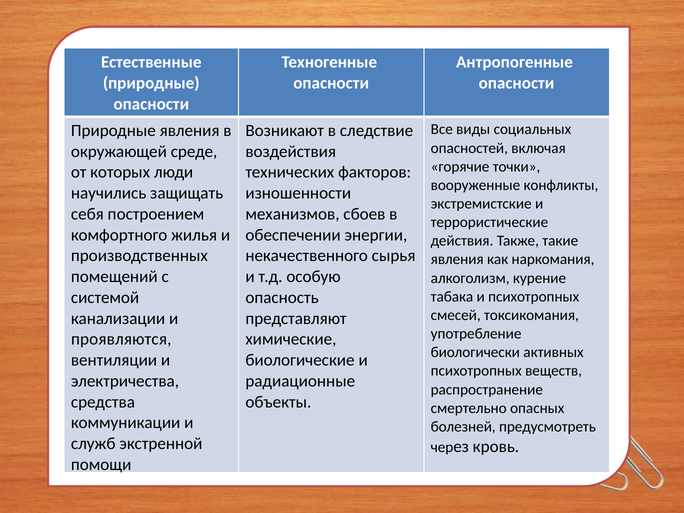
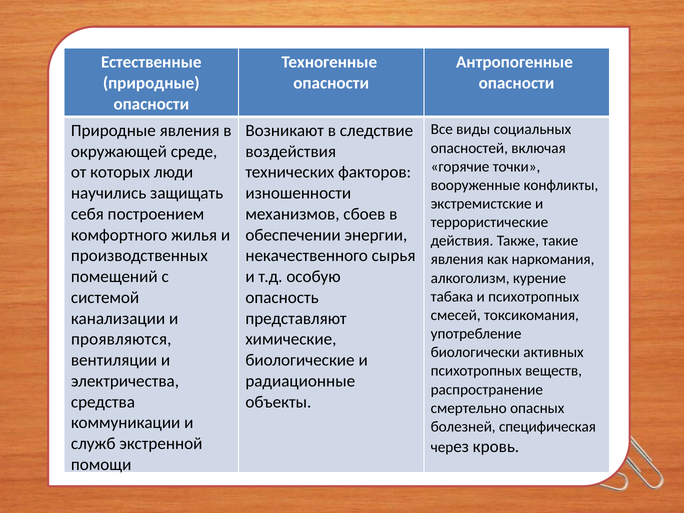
предусмотреть: предусмотреть -> специфическая (548, 427)
